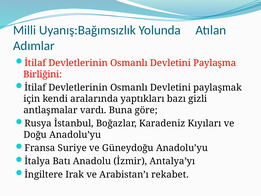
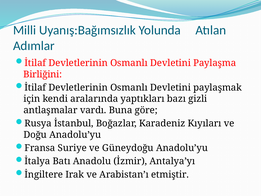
rekabet: rekabet -> etmiştir (170, 174)
